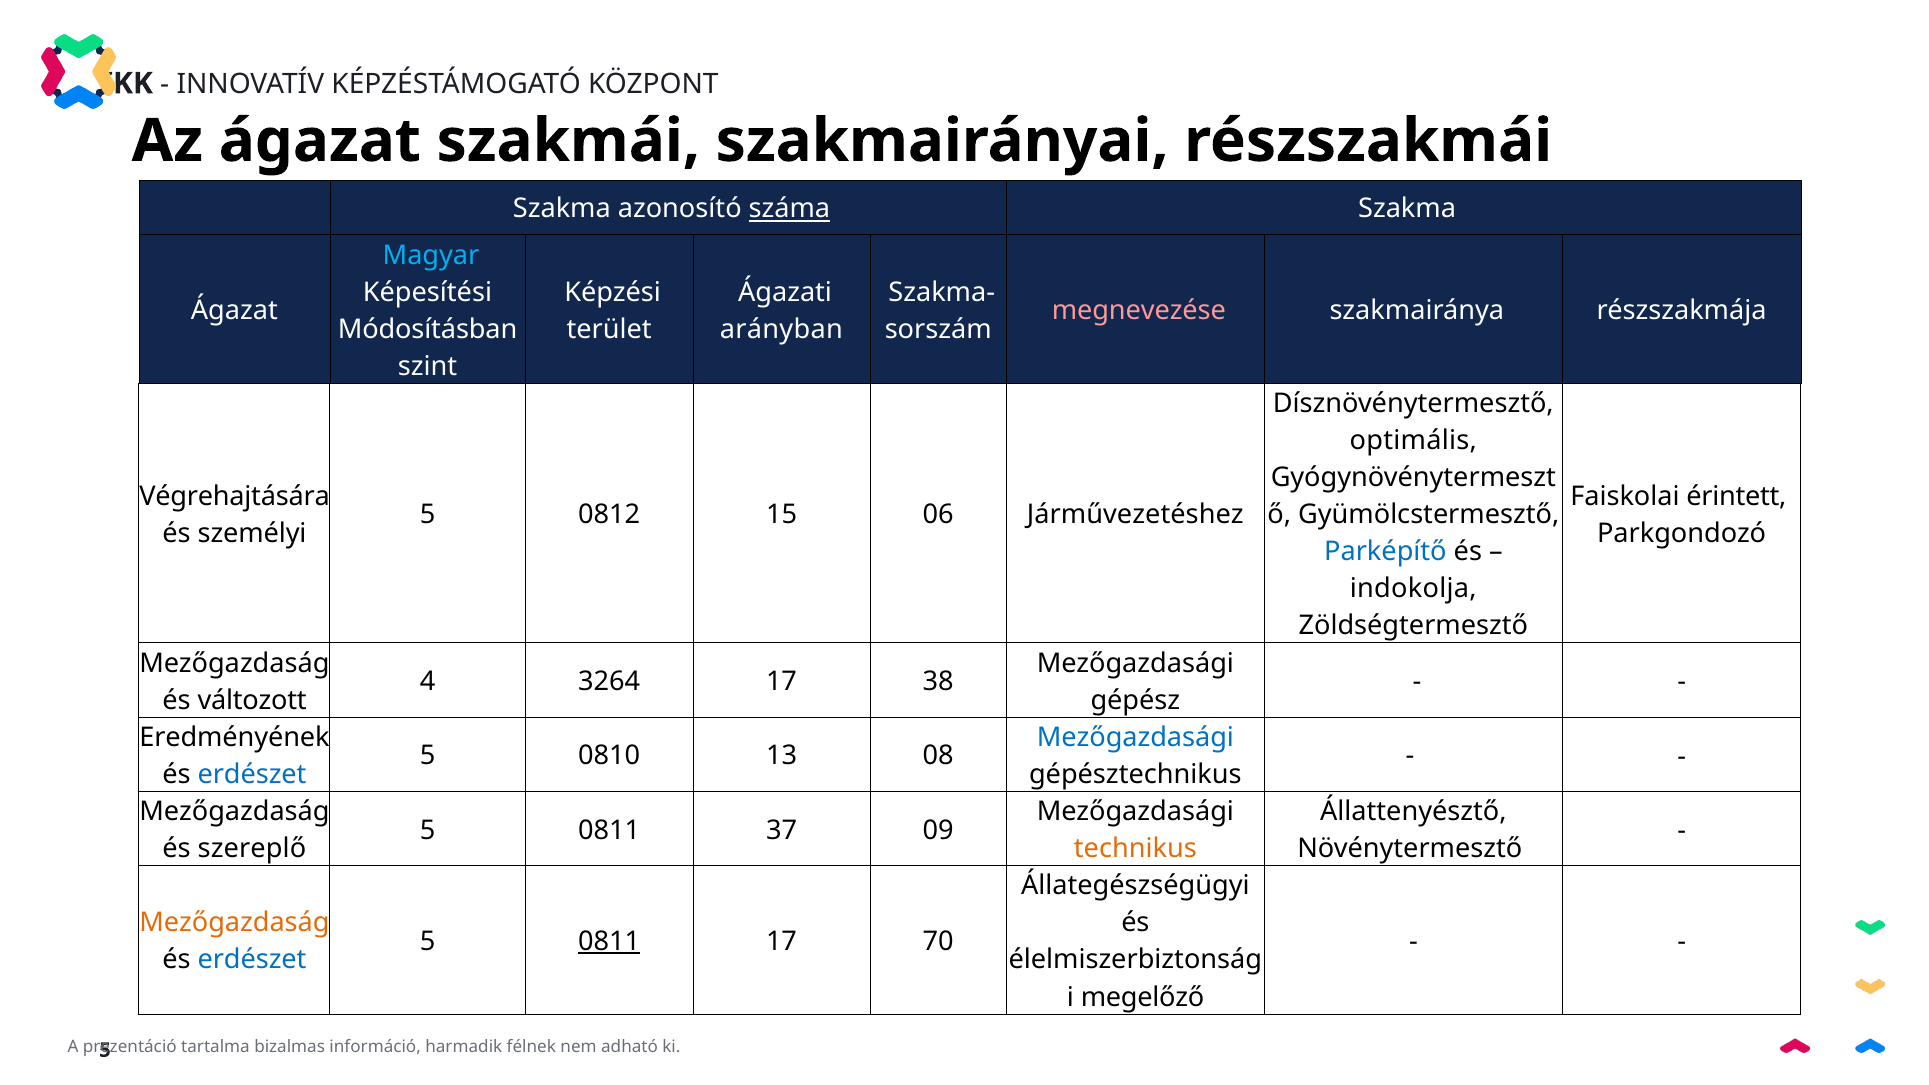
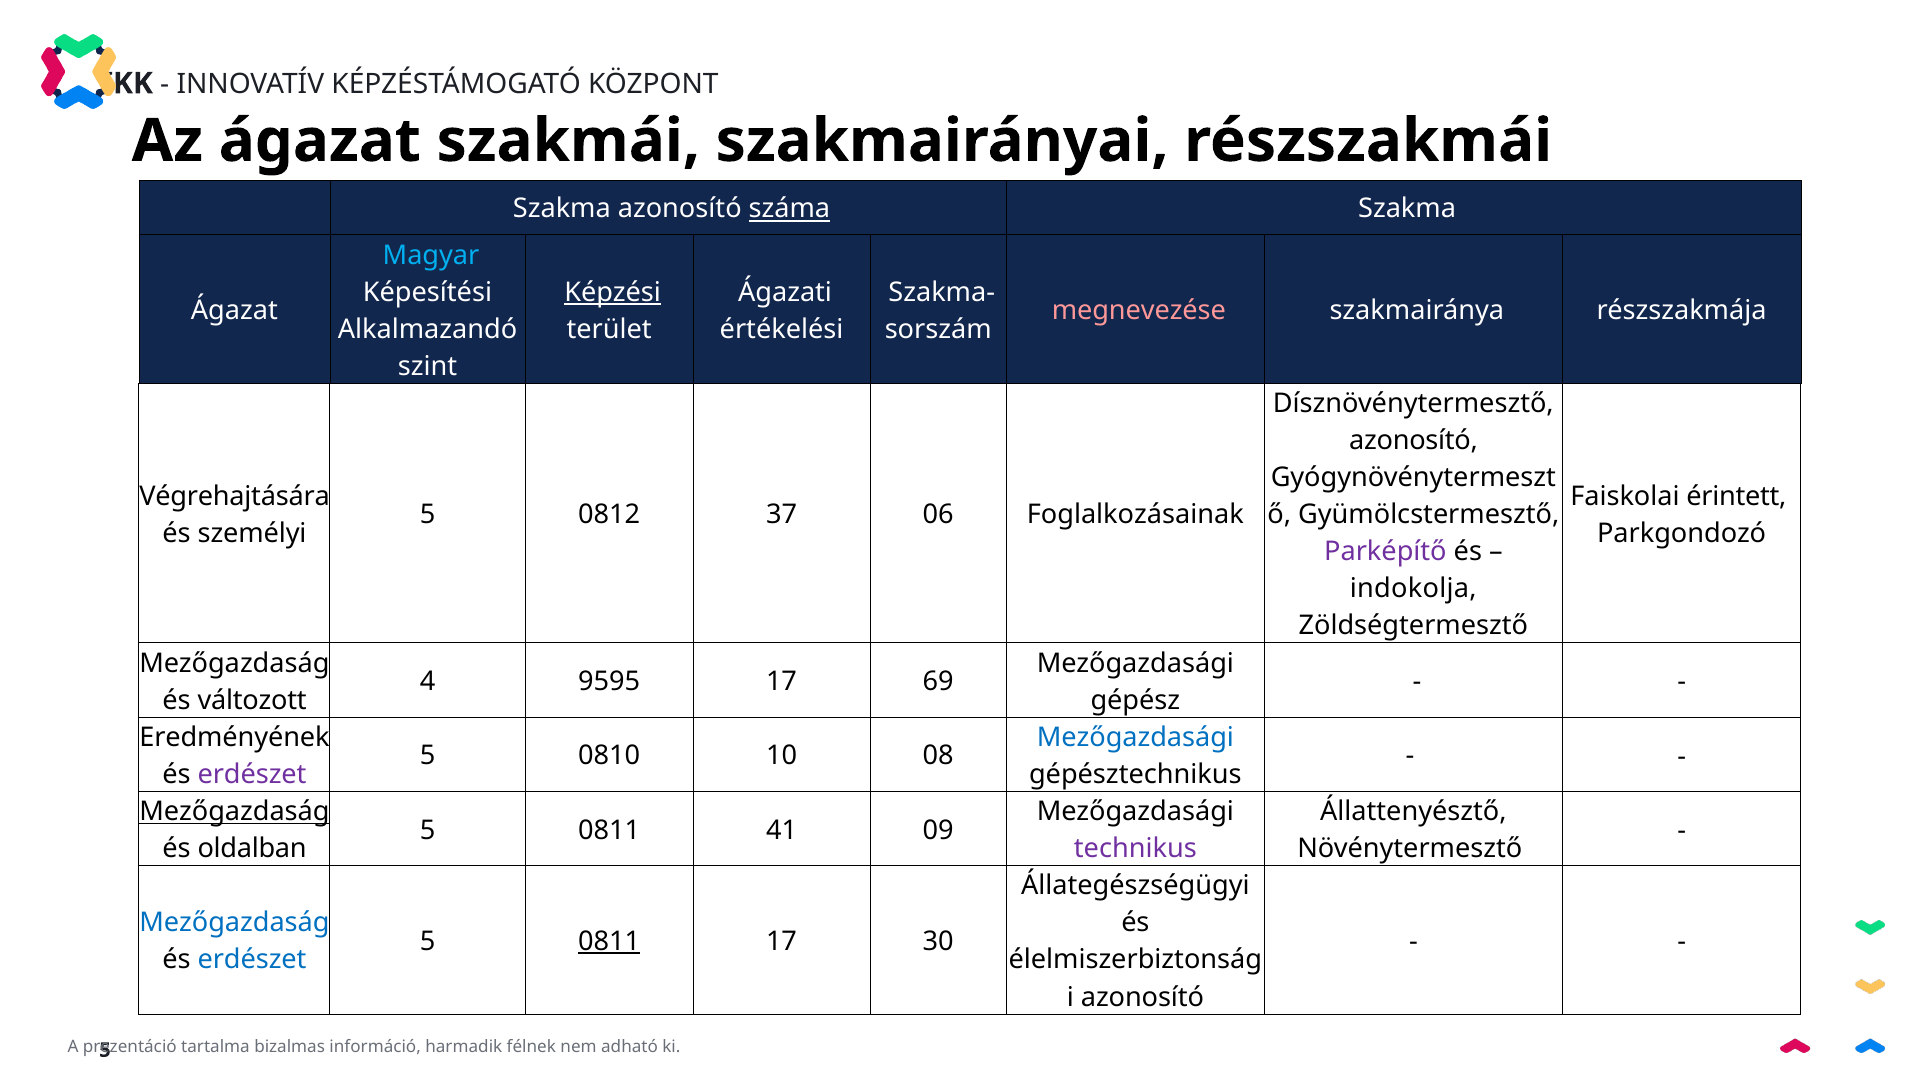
Képzési underline: none -> present (613, 292)
Módosításban: Módosításban -> Alkalmazandó (428, 329)
arányban: arányban -> értékelési (782, 329)
optimális: optimális -> azonosító (1414, 441)
15: 15 -> 37 (782, 515)
Járművezetéshez: Járművezetéshez -> Foglalkozásainak (1135, 515)
Parképítő colour: blue -> purple (1385, 552)
3264: 3264 -> 9595 (609, 682)
38: 38 -> 69 (938, 682)
13: 13 -> 10 (782, 756)
erdészet colour: blue -> purple (252, 775)
Mezőgazdaság underline: none -> present (234, 812)
37: 37 -> 41 (782, 830)
szereplő: szereplő -> oldalban (252, 849)
technikus colour: orange -> purple (1135, 849)
Mezőgazdaság colour: orange -> blue (234, 923)
70: 70 -> 30 (938, 942)
megelőző: megelőző -> azonosító (1142, 997)
